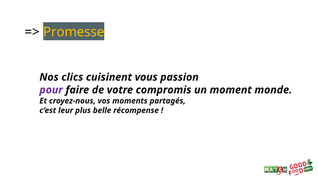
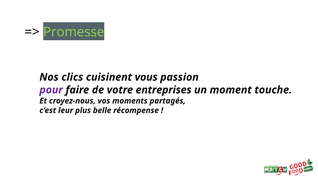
Promesse colour: yellow -> light green (74, 32)
compromis: compromis -> entreprises (164, 90)
monde: monde -> touche (273, 90)
